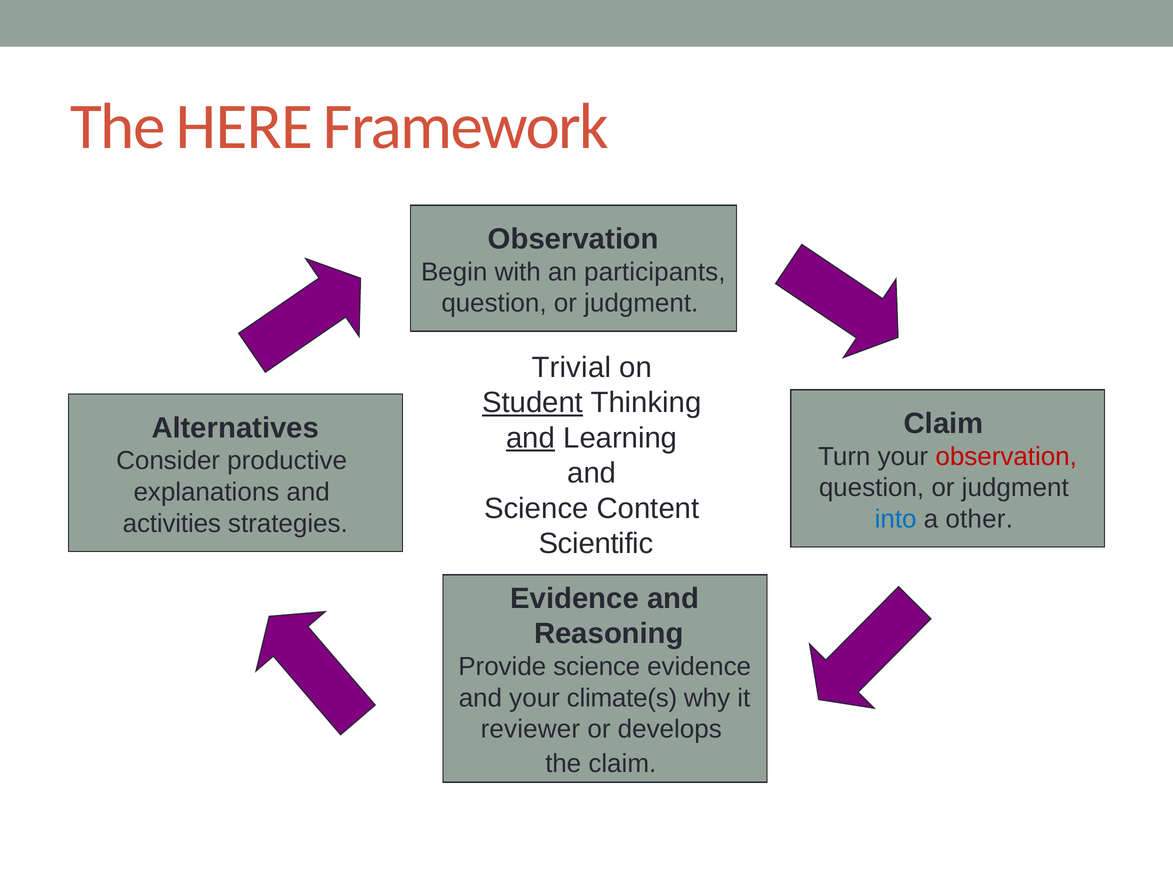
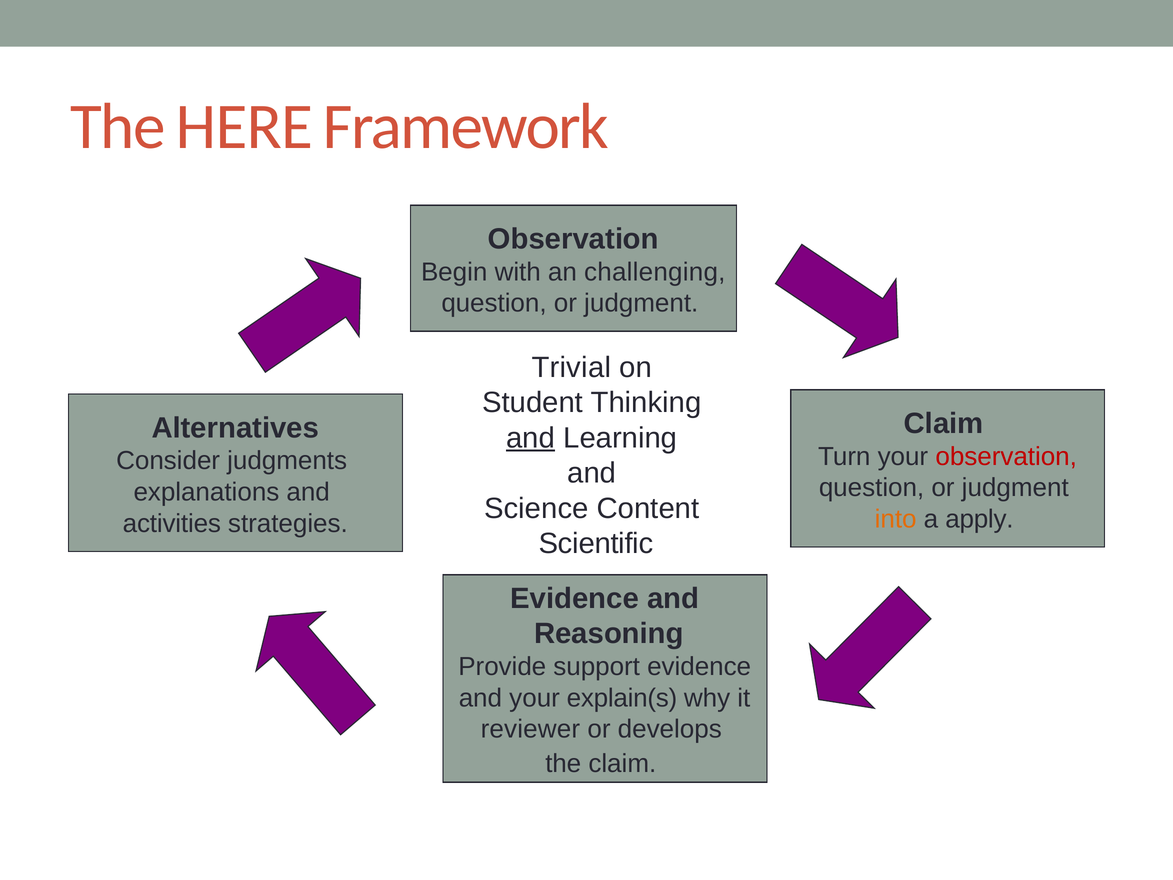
participants: participants -> challenging (655, 272)
Student underline: present -> none (533, 403)
productive: productive -> judgments (287, 461)
into colour: blue -> orange (896, 519)
other: other -> apply (979, 519)
Provide science: science -> support (597, 666)
climate(s: climate(s -> explain(s (622, 698)
